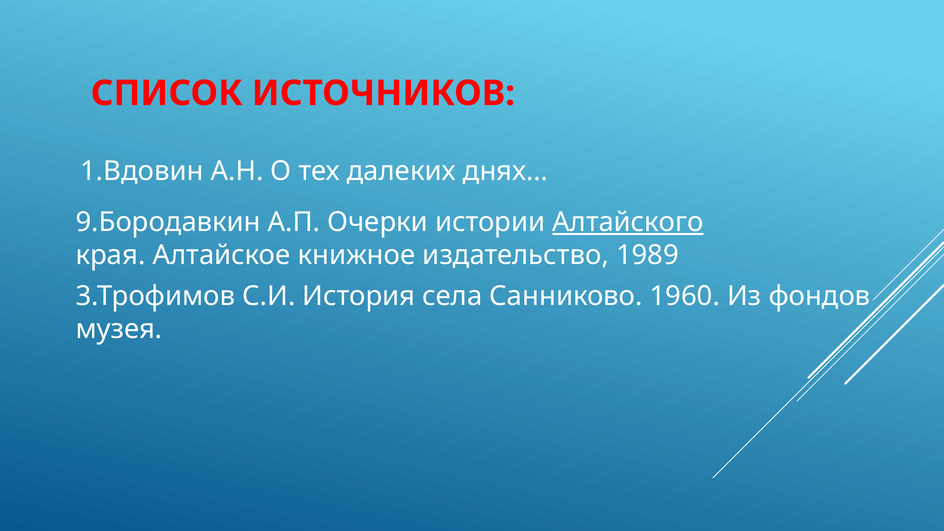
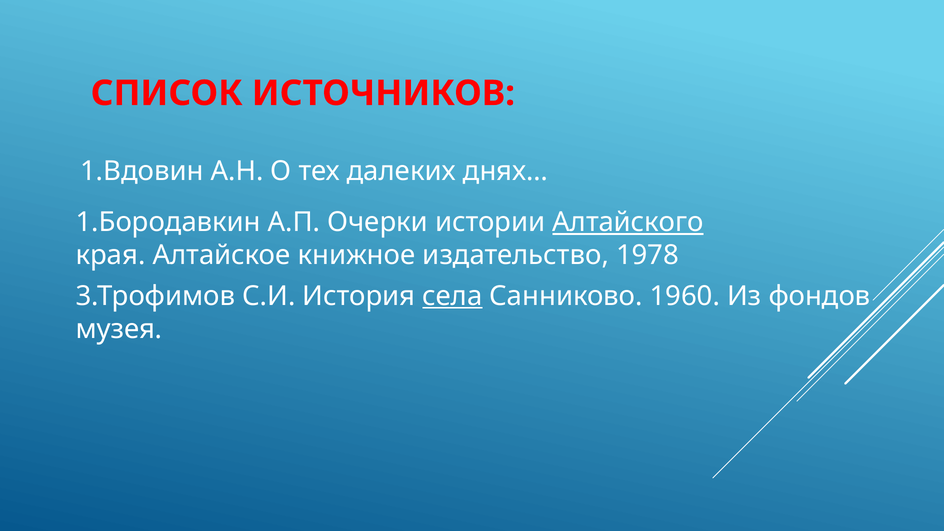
9.Бородавкин: 9.Бородавкин -> 1.Бородавкин (168, 222)
1989: 1989 -> 1978 (647, 255)
села underline: none -> present (452, 296)
